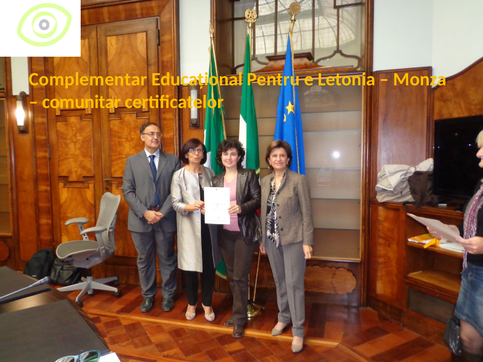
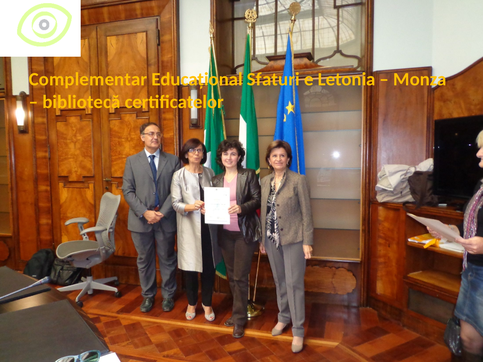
Pentru: Pentru -> Sfaturi (273, 79)
comunitar: comunitar -> bibliotecă (81, 102)
